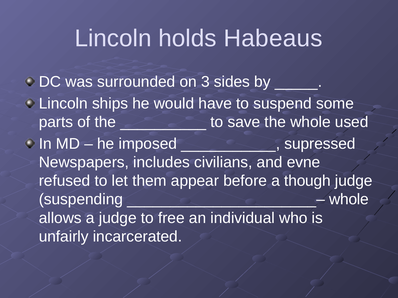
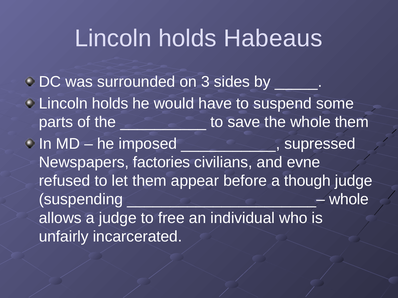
ships: ships -> holds (110, 104)
whole used: used -> them (352, 122)
includes: includes -> factories (162, 163)
